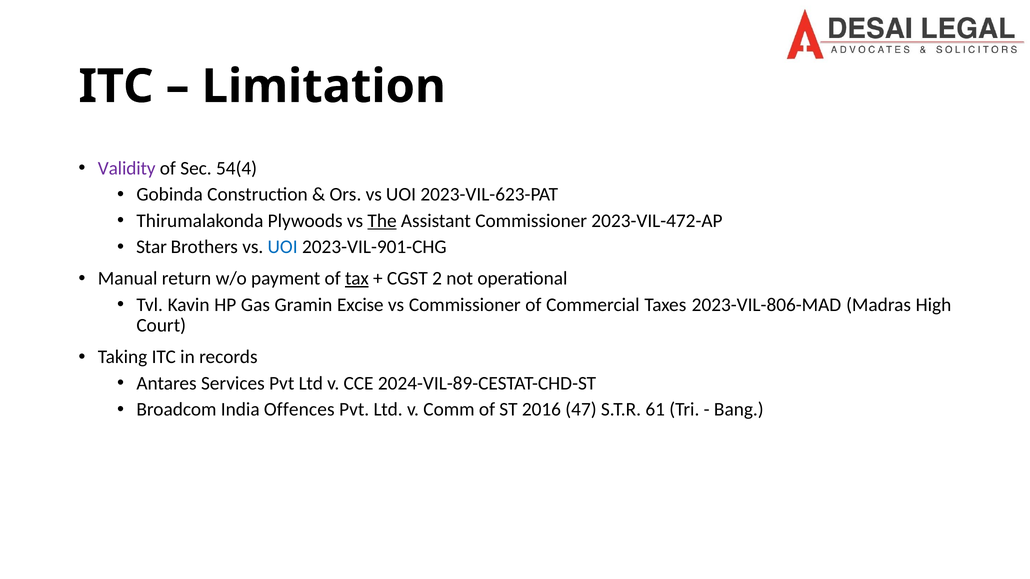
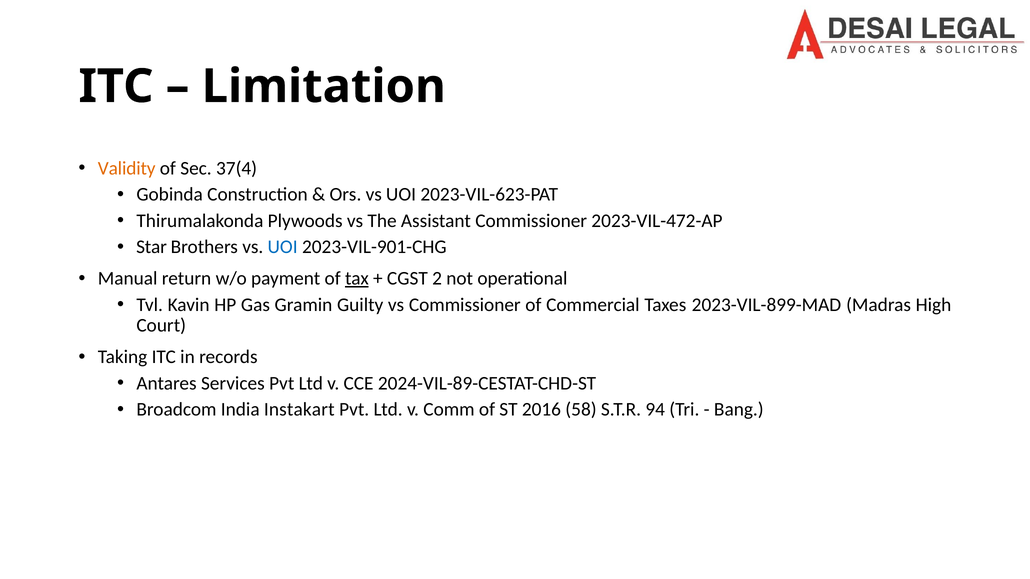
Validity colour: purple -> orange (127, 168)
54(4: 54(4 -> 37(4 (237, 168)
The underline: present -> none (382, 221)
Excise: Excise -> Guilty (360, 305)
2023-VIL-806-MAD: 2023-VIL-806-MAD -> 2023-VIL-899-MAD (766, 305)
Offences: Offences -> Instakart (299, 410)
47: 47 -> 58 (581, 410)
61: 61 -> 94 (655, 410)
